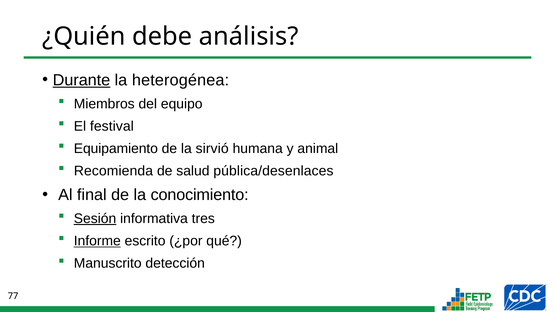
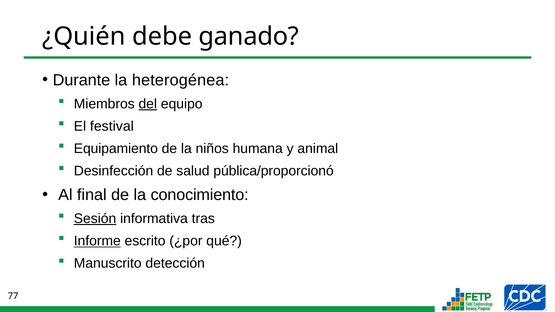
análisis: análisis -> ganado (249, 36)
Durante underline: present -> none (81, 80)
del underline: none -> present (148, 104)
sirvió: sirvió -> niños (212, 149)
Recomienda: Recomienda -> Desinfección (114, 171)
pública/desenlaces: pública/desenlaces -> pública/proporcionó (274, 171)
tres: tres -> tras (203, 219)
